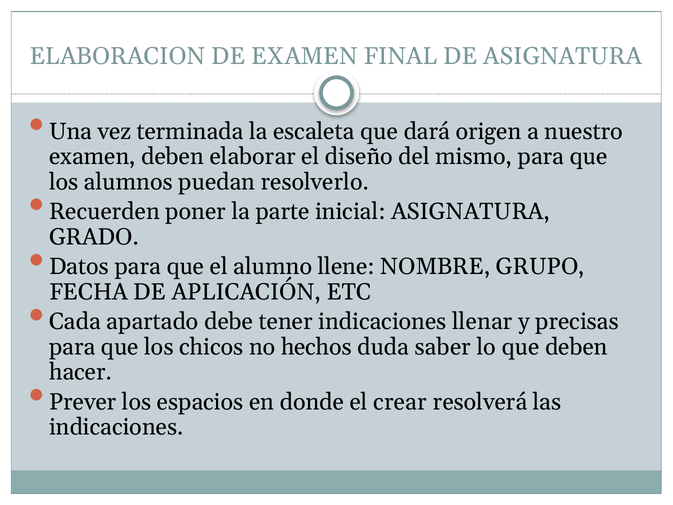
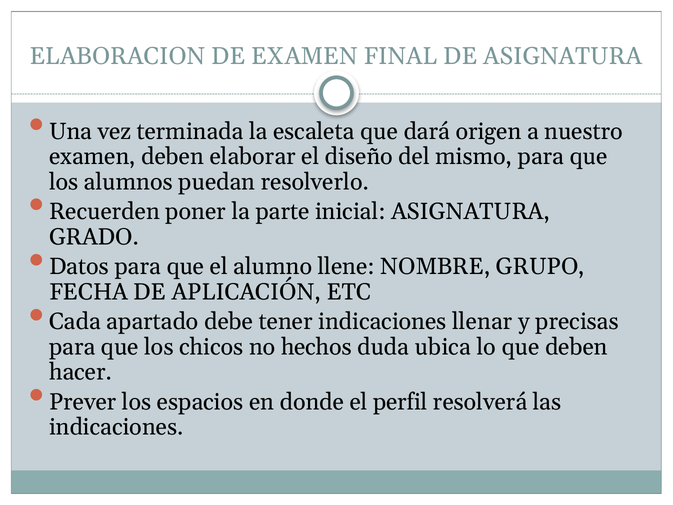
saber: saber -> ubica (443, 347)
crear: crear -> perfil (400, 402)
